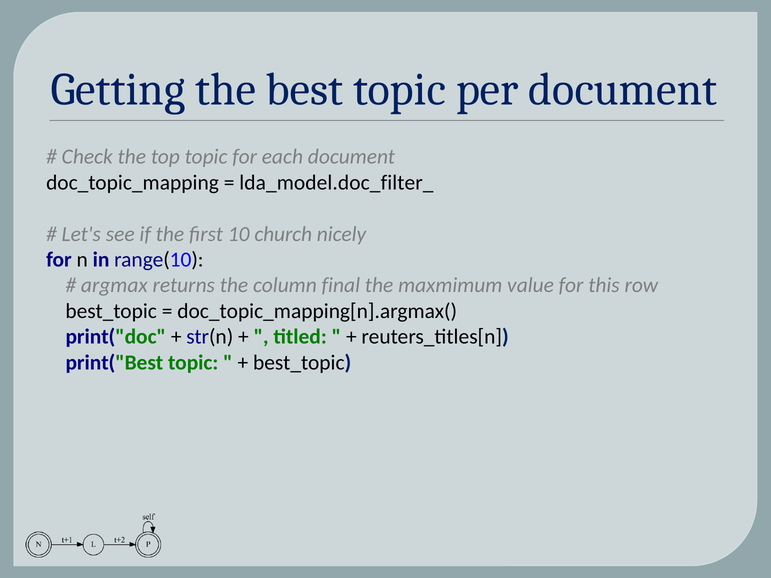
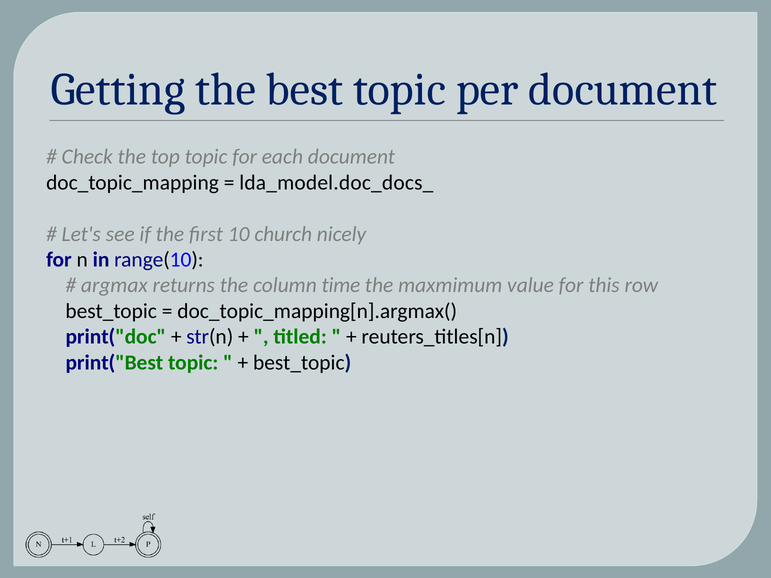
lda_model.doc_filter_: lda_model.doc_filter_ -> lda_model.doc_docs_ (336, 183)
final: final -> time (341, 286)
